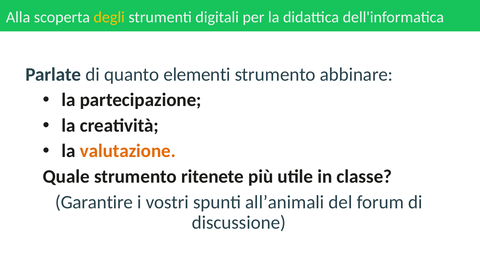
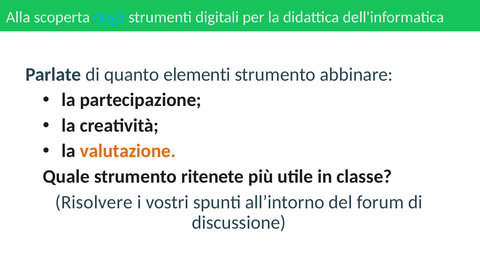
degli colour: yellow -> light blue (109, 17)
Garantire: Garantire -> Risolvere (94, 202)
all’animali: all’animali -> all’intorno (285, 202)
